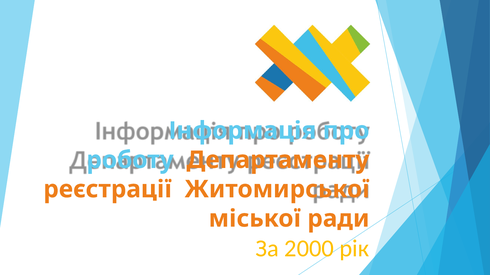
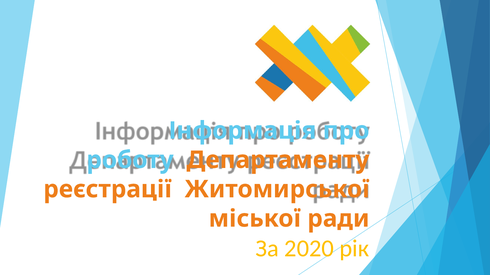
2000: 2000 -> 2020 (309, 249)
